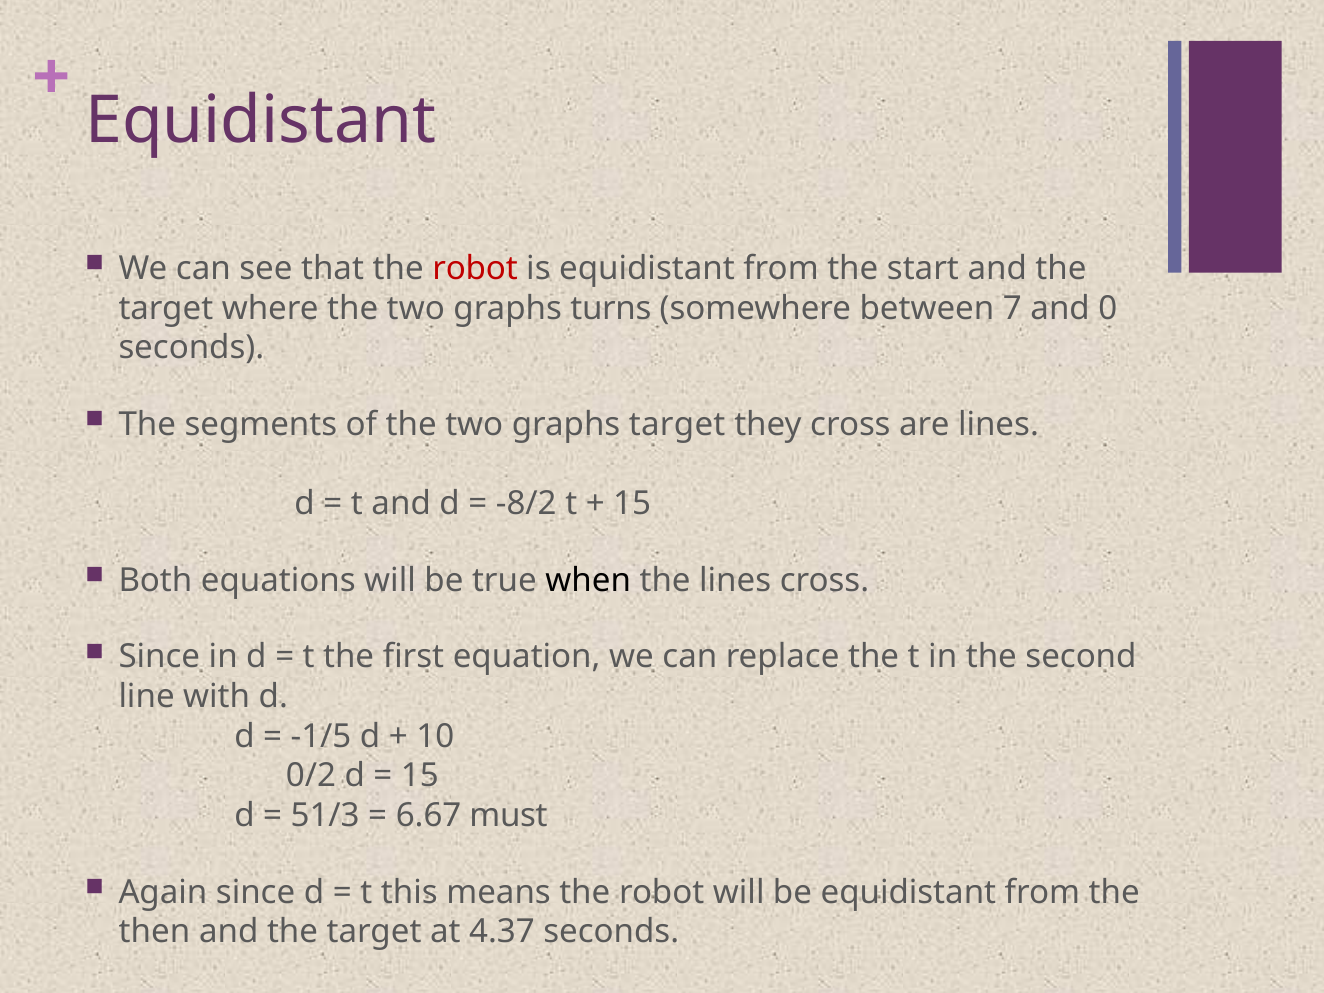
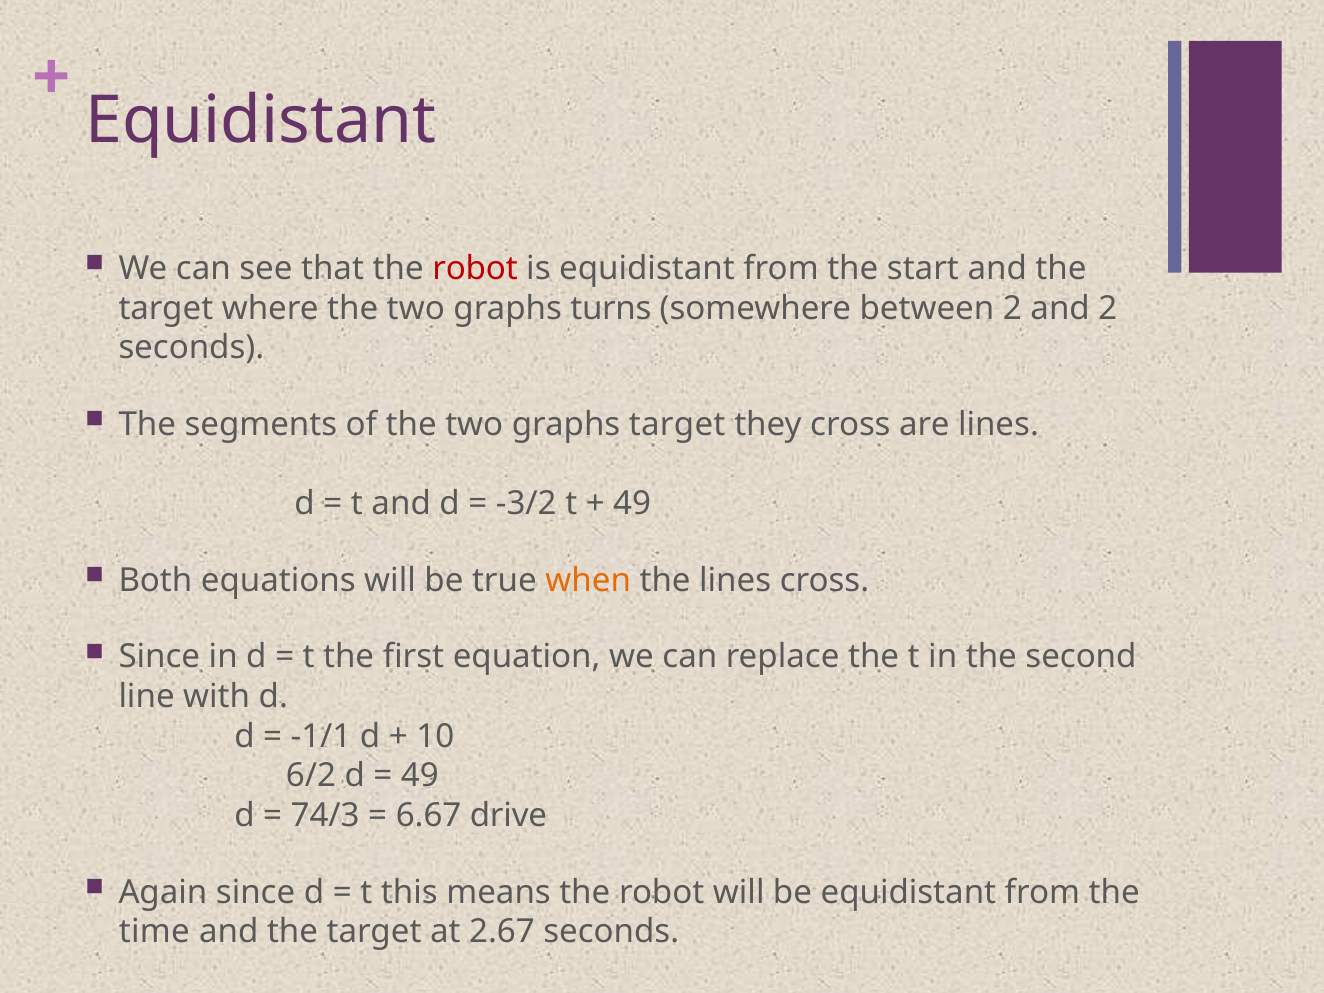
between 7: 7 -> 2 (1012, 308)
and 0: 0 -> 2 (1108, 308)
-8/2: -8/2 -> -3/2 (526, 504)
15: 15 -> 49 (632, 504)
when colour: black -> orange (588, 580)
-1/5: -1/5 -> -1/1 (321, 736)
0/2: 0/2 -> 6/2 (311, 776)
15: 15 -> 49 (420, 776)
51/3: 51/3 -> 74/3 (325, 816)
must: must -> drive (508, 816)
then: then -> time (154, 932)
4.37: 4.37 -> 2.67 (502, 932)
